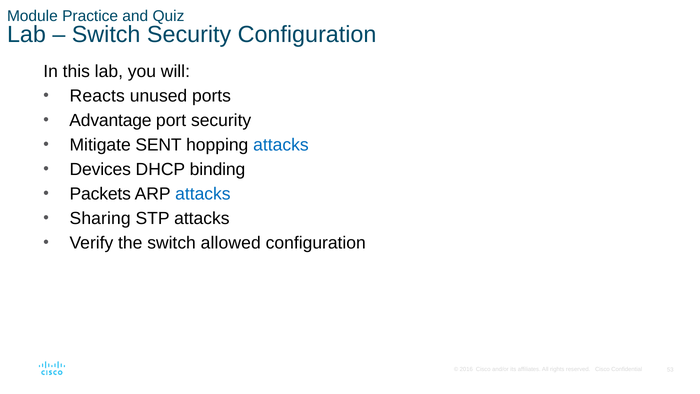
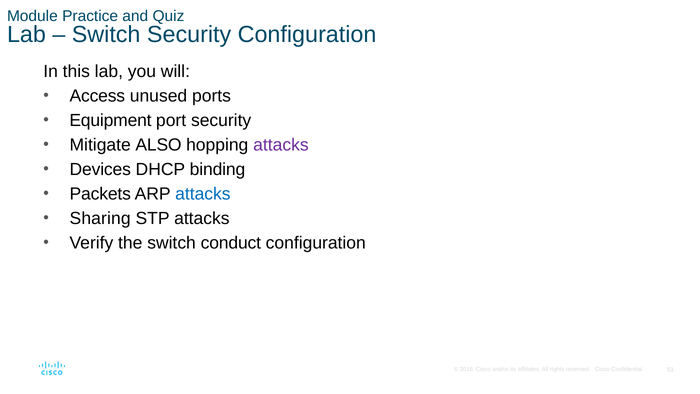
Reacts: Reacts -> Access (97, 96)
Advantage: Advantage -> Equipment (110, 120)
SENT: SENT -> ALSO (159, 145)
attacks colour: blue -> purple (281, 145)
allowed: allowed -> conduct (231, 243)
